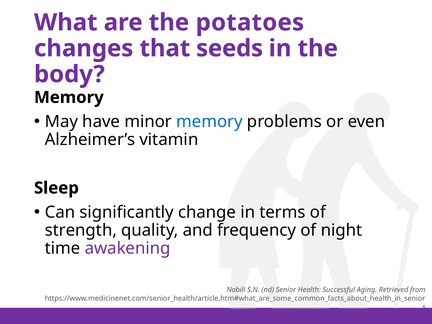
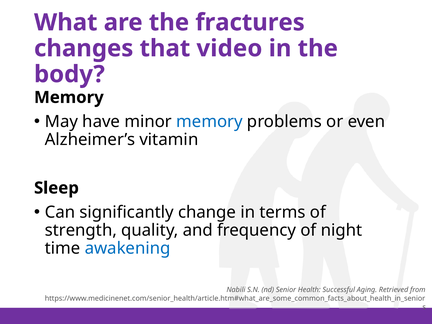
potatoes: potatoes -> fractures (250, 22)
seeds: seeds -> video (229, 48)
awakening colour: purple -> blue (128, 248)
